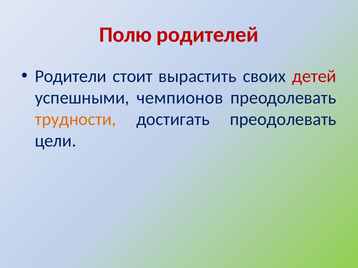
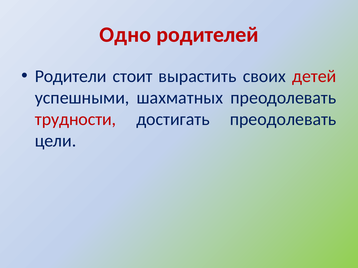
Полю: Полю -> Одно (125, 35)
чемпионов: чемпионов -> шахматных (180, 98)
трудности colour: orange -> red (76, 119)
